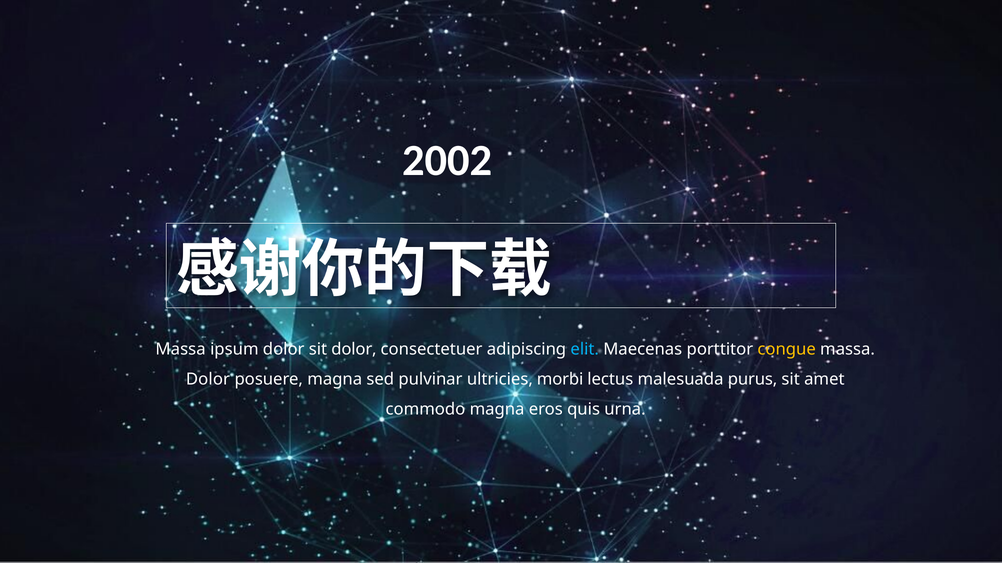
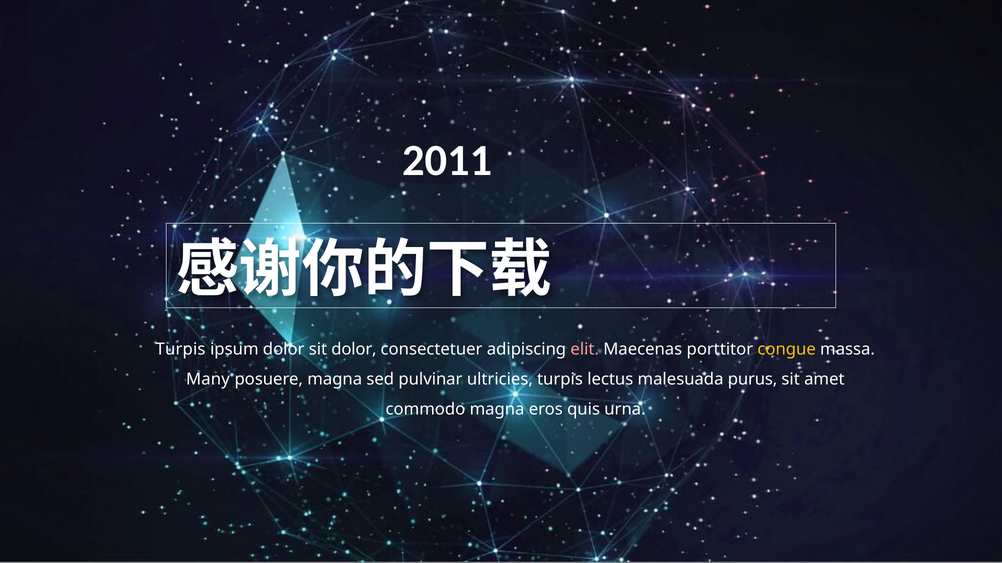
2002: 2002 -> 2011 (447, 161)
Massa: Massa -> Turpis (181, 350)
elit colour: light blue -> pink (585, 350)
Dolor: Dolor -> Many (208, 380)
ultricies morbi: morbi -> turpis (560, 380)
